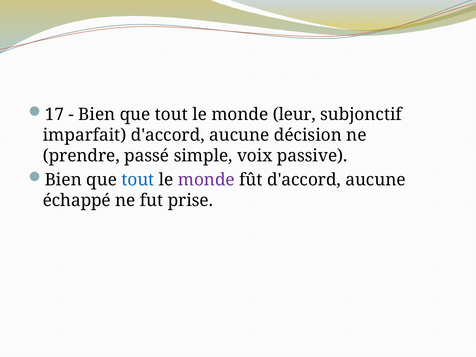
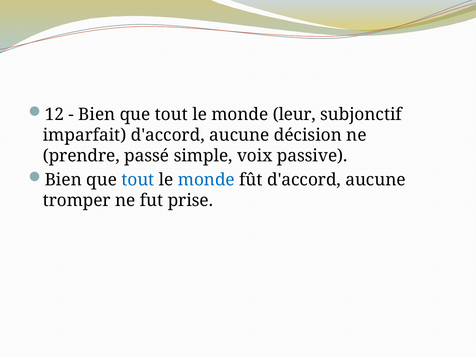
17: 17 -> 12 (54, 115)
monde colour: purple -> blue (206, 180)
échappé: échappé -> tromper (77, 200)
